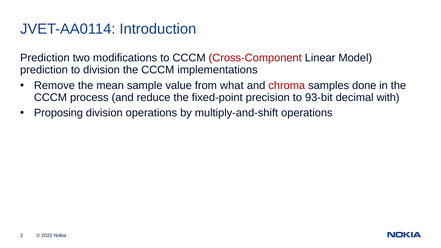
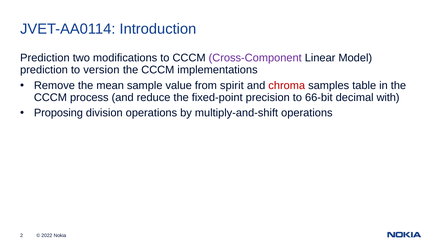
Cross-Component colour: red -> purple (255, 58)
to division: division -> version (101, 70)
what: what -> spirit (232, 85)
done: done -> table (364, 85)
93-bit: 93-bit -> 66-bit (319, 97)
